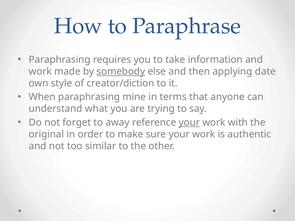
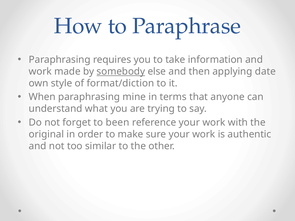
creator/diction: creator/diction -> format/diction (120, 83)
away: away -> been (118, 123)
your underline: present -> none (189, 123)
